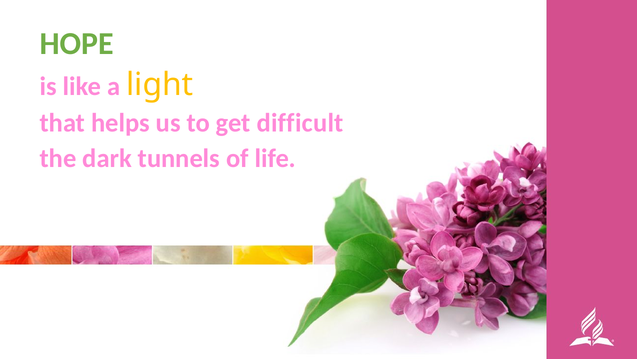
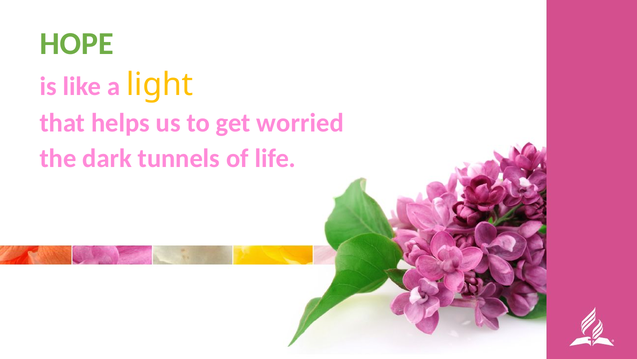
difficult: difficult -> worried (300, 123)
